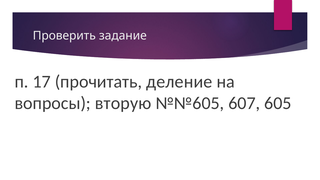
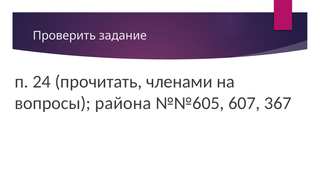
17: 17 -> 24 (42, 82)
деление: деление -> членами (179, 82)
вторую: вторую -> района (123, 103)
605: 605 -> 367 (278, 103)
